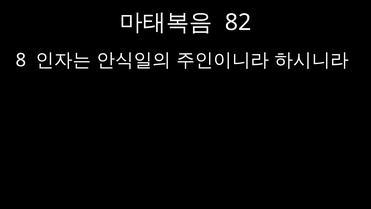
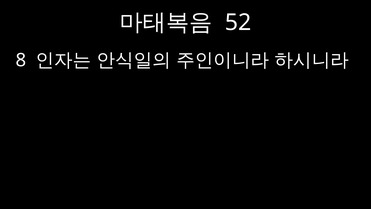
82: 82 -> 52 (238, 22)
